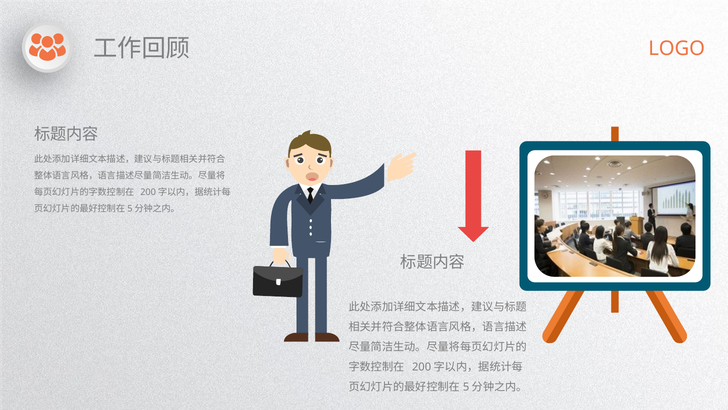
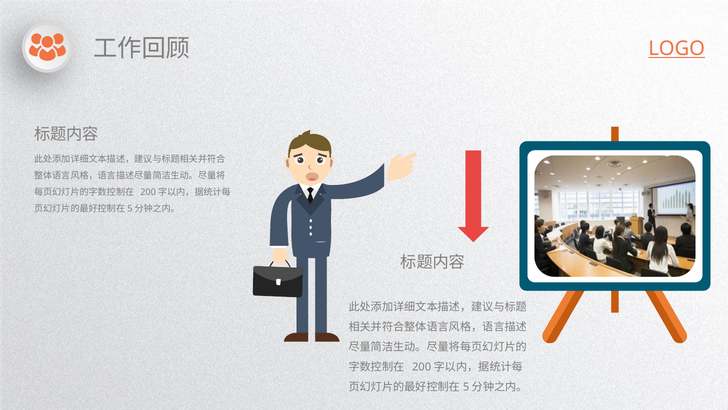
LOGO underline: none -> present (677, 49)
